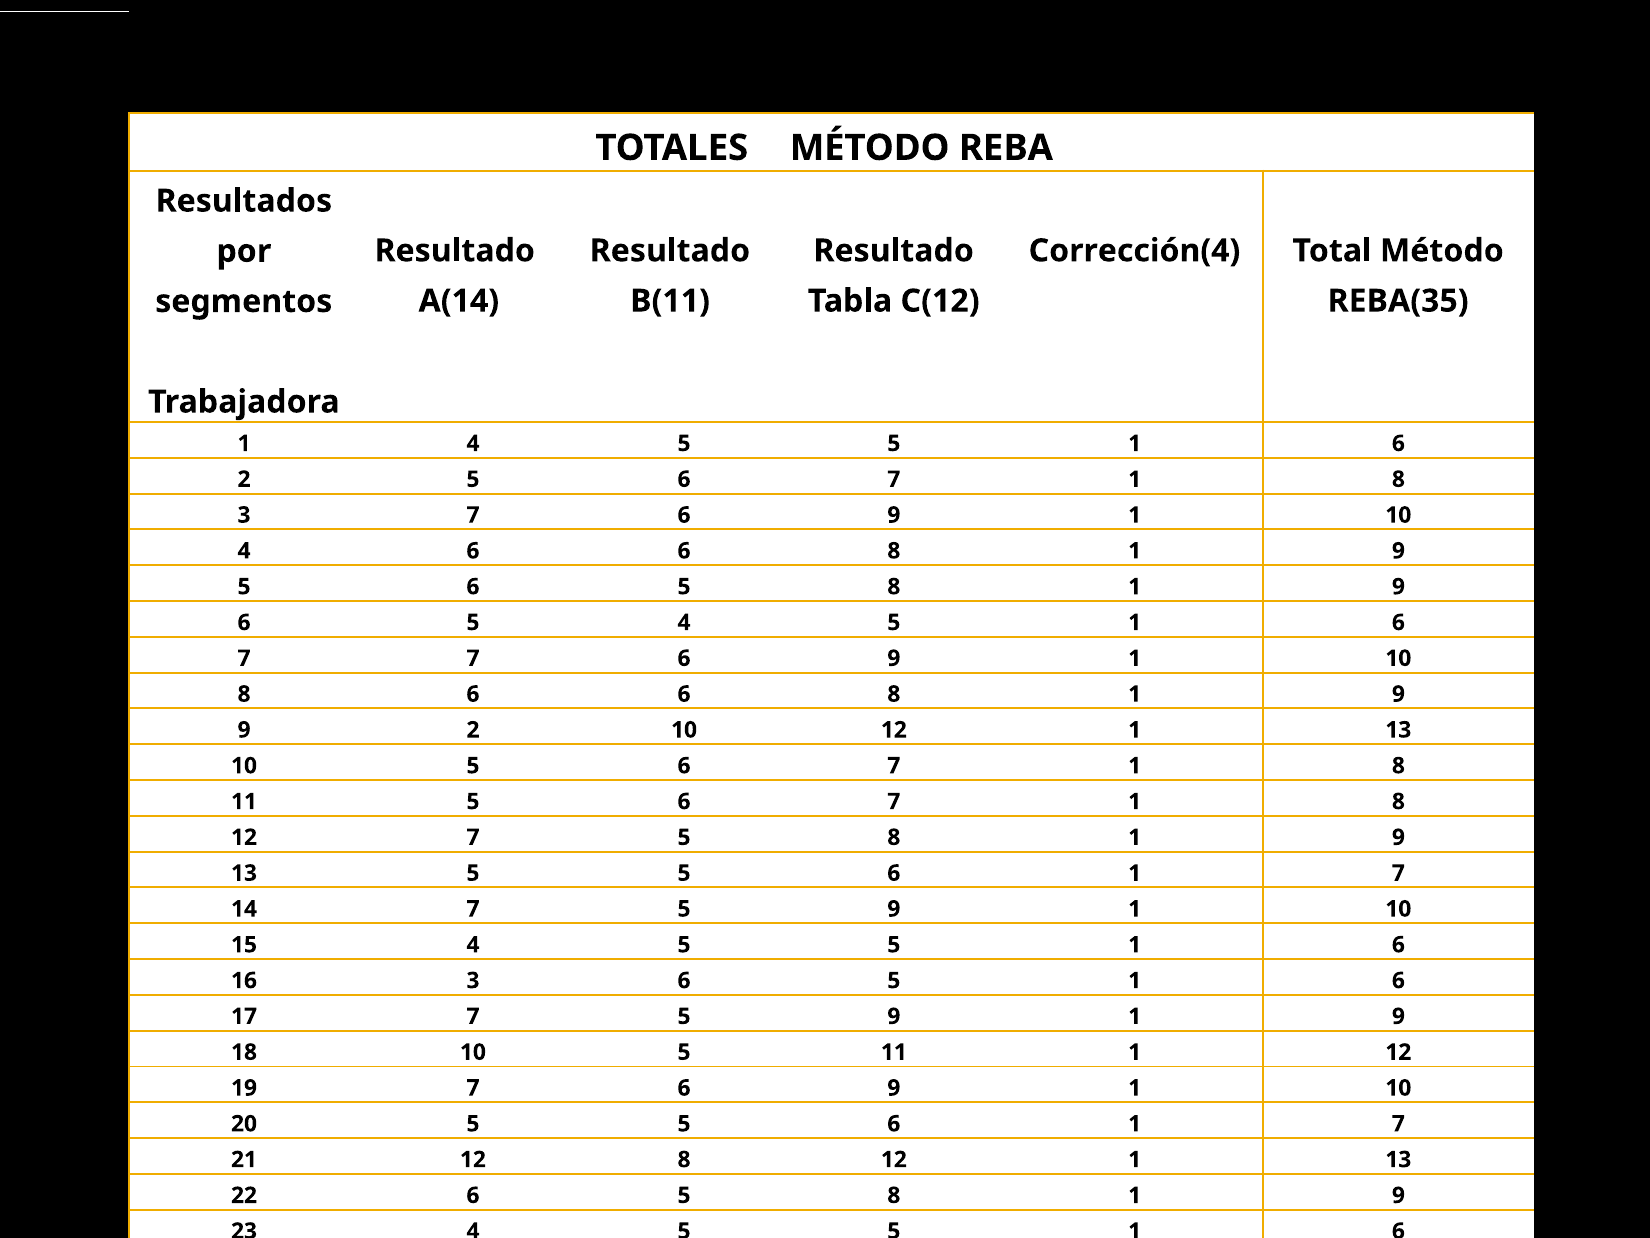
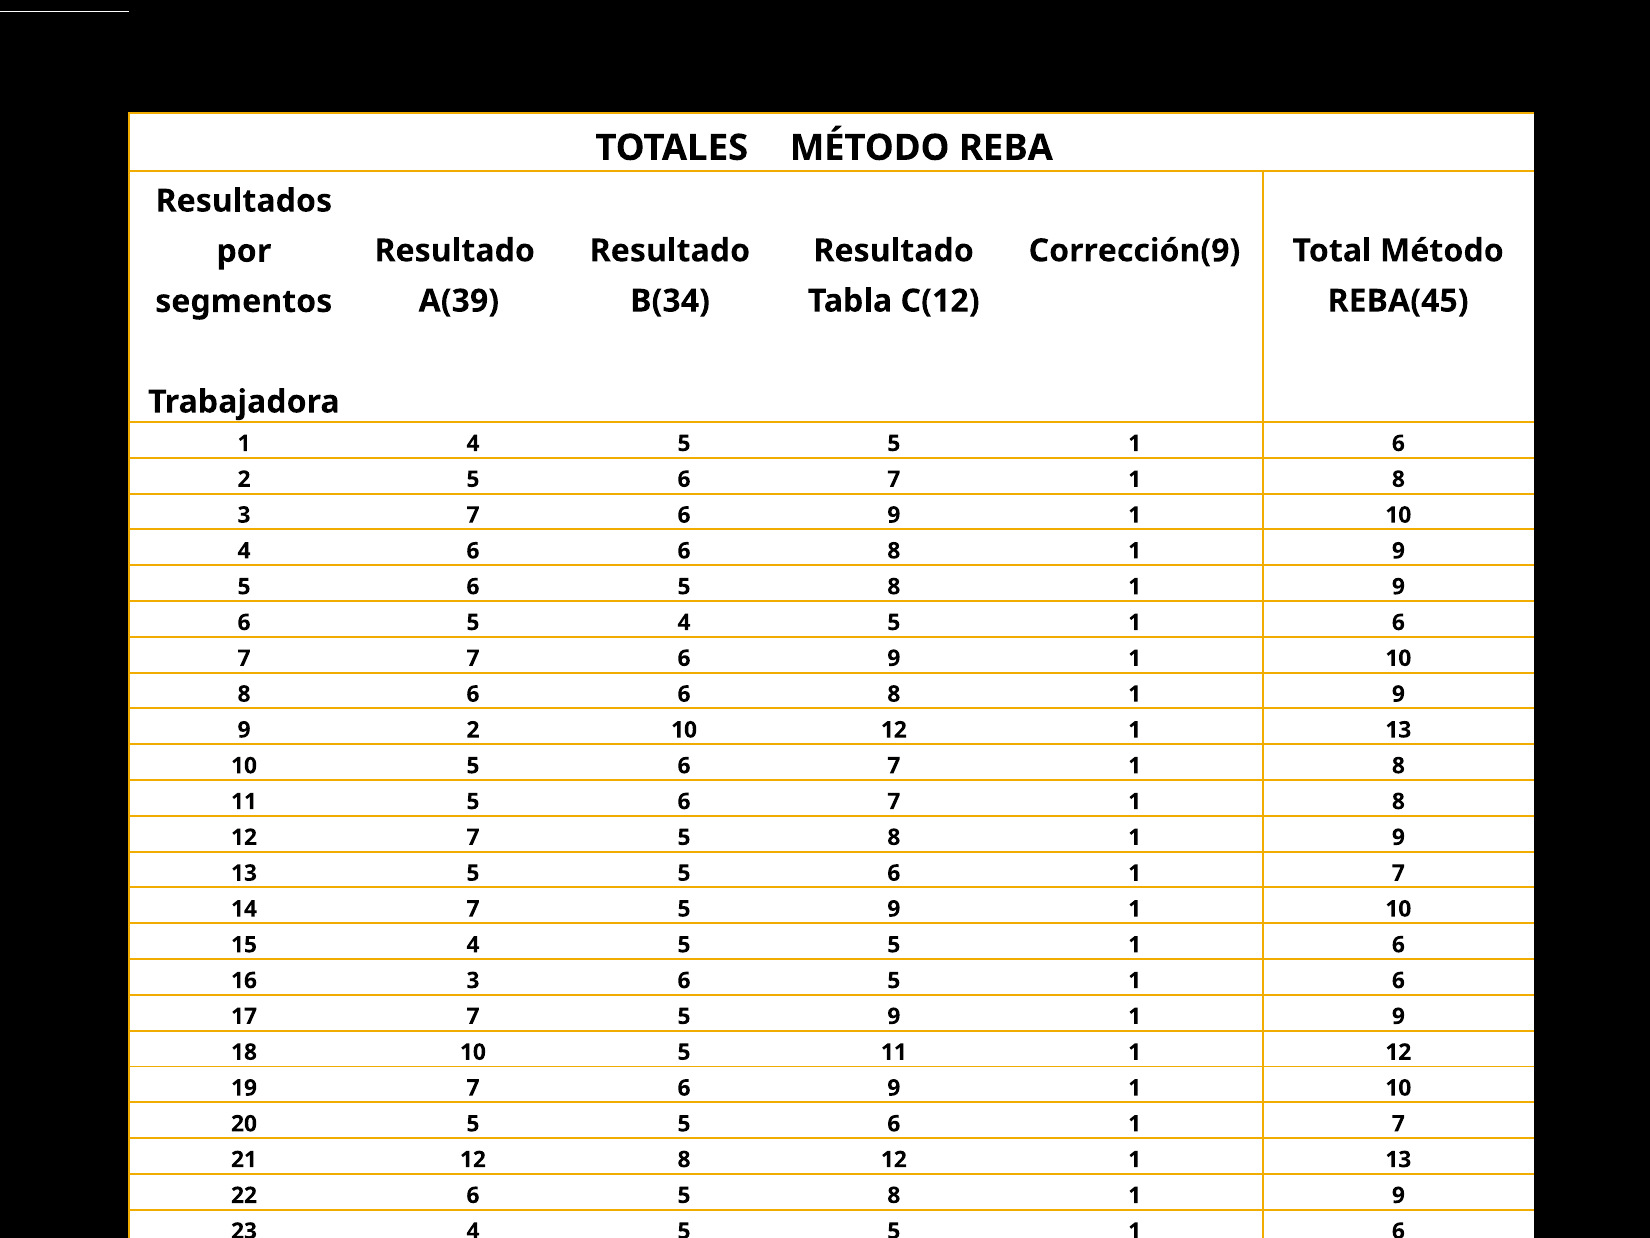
Corrección(4: Corrección(4 -> Corrección(9 (1134, 251)
A(14: A(14 -> A(39 (459, 301)
B(11: B(11 -> B(34 (670, 301)
REBA(35: REBA(35 -> REBA(45 (1398, 301)
